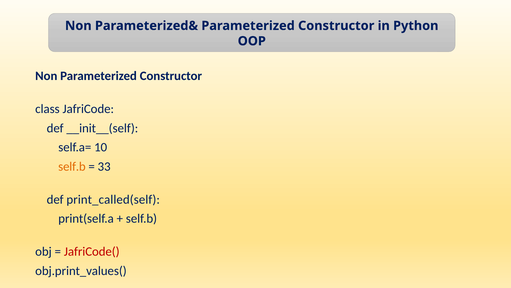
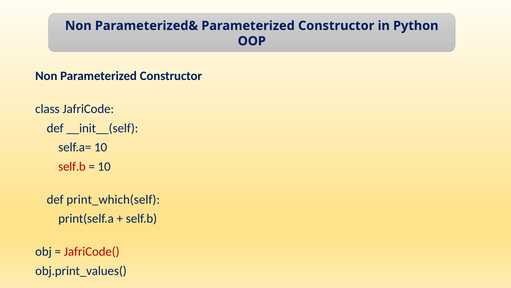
self.b colour: orange -> red (72, 166)
33: 33 -> 10 (104, 166)
print_called(self: print_called(self -> print_which(self (113, 199)
